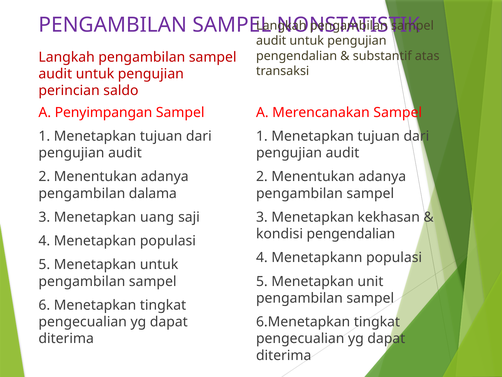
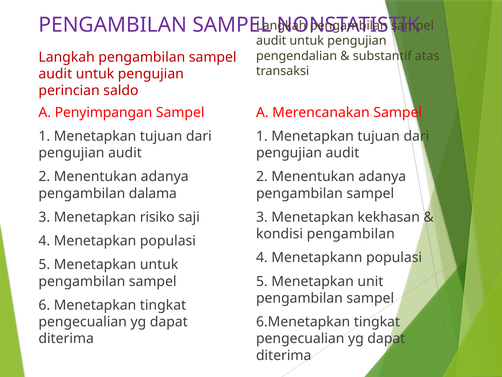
uang: uang -> risiko (157, 217)
kondisi pengendalian: pengendalian -> pengambilan (351, 234)
